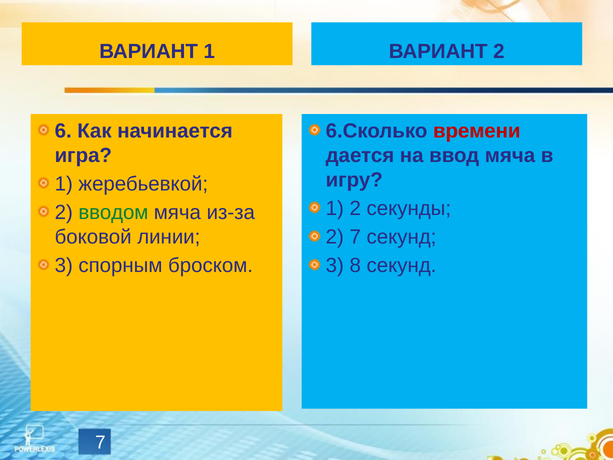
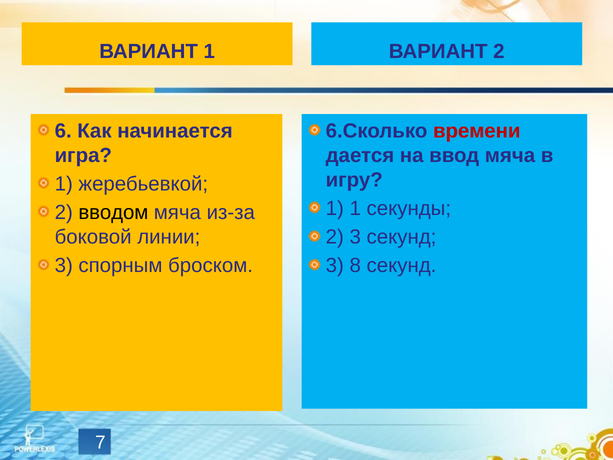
1 2: 2 -> 1 (355, 208)
вводом colour: green -> black (113, 212)
2 7: 7 -> 3 (355, 237)
